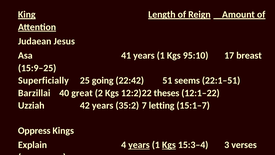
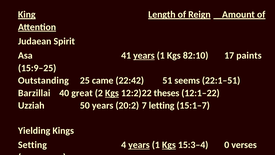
Jesus: Jesus -> Spirit (64, 41)
years underline: none -> present (144, 55)
95:10: 95:10 -> 82:10 (196, 55)
breast: breast -> paints (249, 55)
Superficially: Superficially -> Outstanding (43, 80)
going: going -> came (103, 80)
Kgs underline: none -> present (112, 93)
42: 42 -> 50 (85, 105)
35:2: 35:2 -> 20:2 (127, 105)
Oppress: Oppress -> Yielding (34, 130)
Explain: Explain -> Setting (32, 145)
3: 3 -> 0 (227, 145)
